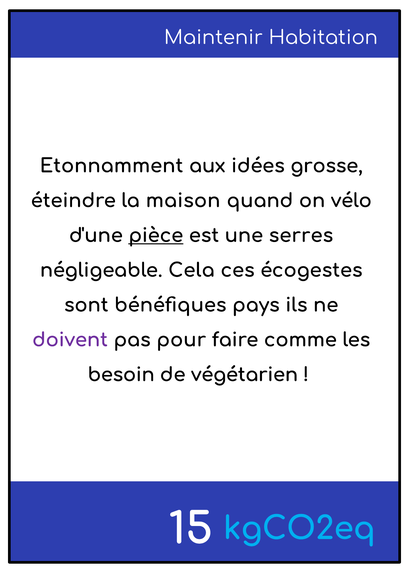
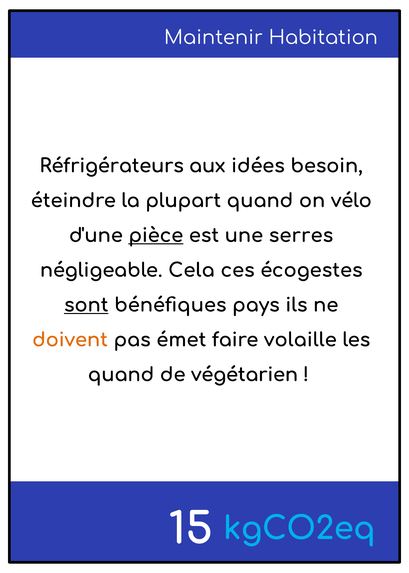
Etonnamment: Etonnamment -> Réfrigérateurs (112, 166)
grosse: grosse -> besoin (327, 166)
maison: maison -> plupart (183, 201)
sont underline: none -> present (86, 305)
doivent colour: purple -> orange (70, 340)
pour: pour -> émet (181, 340)
comme: comme -> volaille (300, 340)
besoin: besoin -> quand (121, 375)
